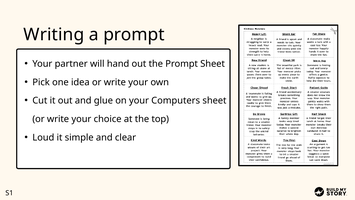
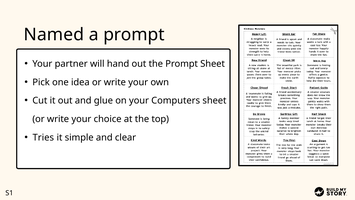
Writing: Writing -> Named (54, 35)
Loud: Loud -> Tries (43, 137)
